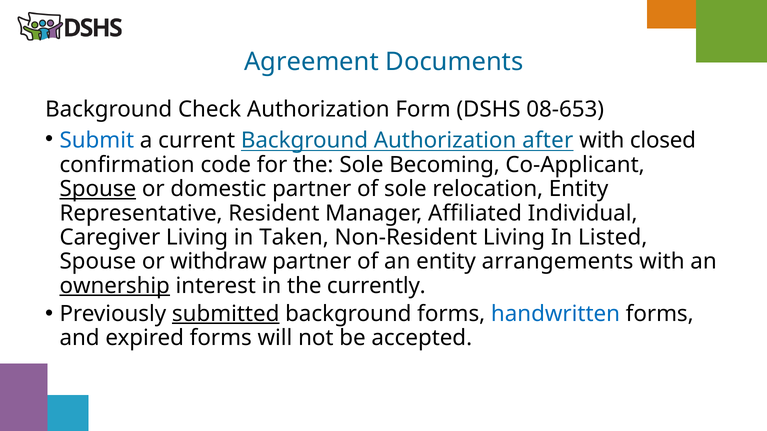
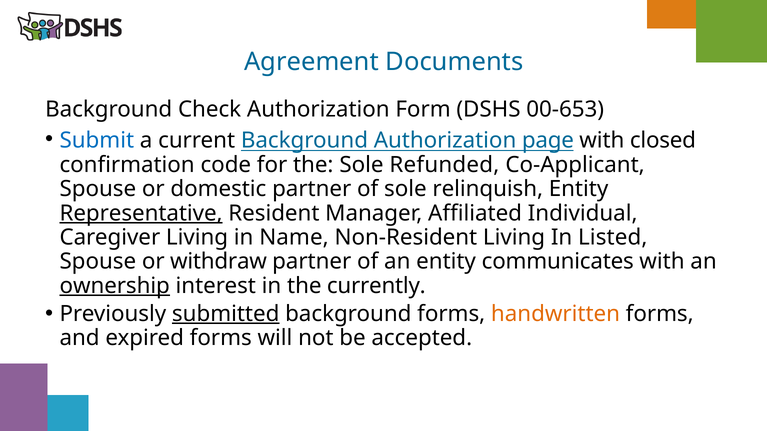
08-653: 08-653 -> 00-653 (565, 110)
after: after -> page (548, 140)
Becoming: Becoming -> Refunded (444, 165)
Spouse underline: present -> none (98, 189)
relocation: relocation -> relinquish (488, 189)
Representative underline: none -> present (141, 213)
Taken: Taken -> Name (294, 238)
arrangements: arrangements -> communicates (558, 262)
handwritten colour: blue -> orange (555, 314)
